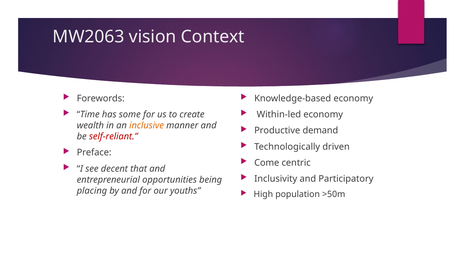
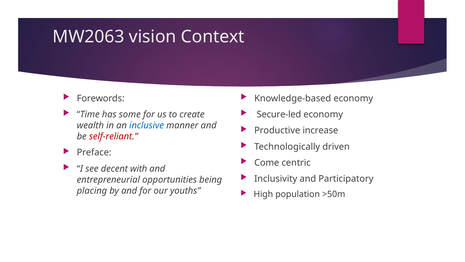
Within-led: Within-led -> Secure-led (279, 114)
inclusive colour: orange -> blue (147, 125)
demand: demand -> increase (320, 130)
that: that -> with (139, 168)
